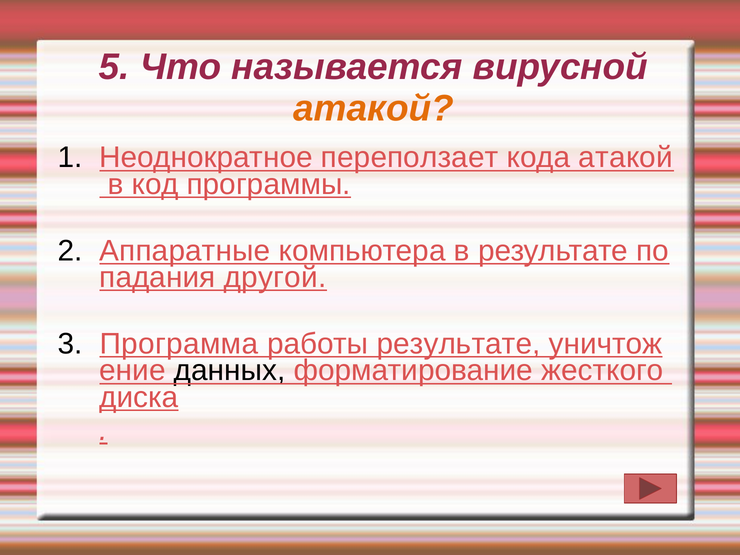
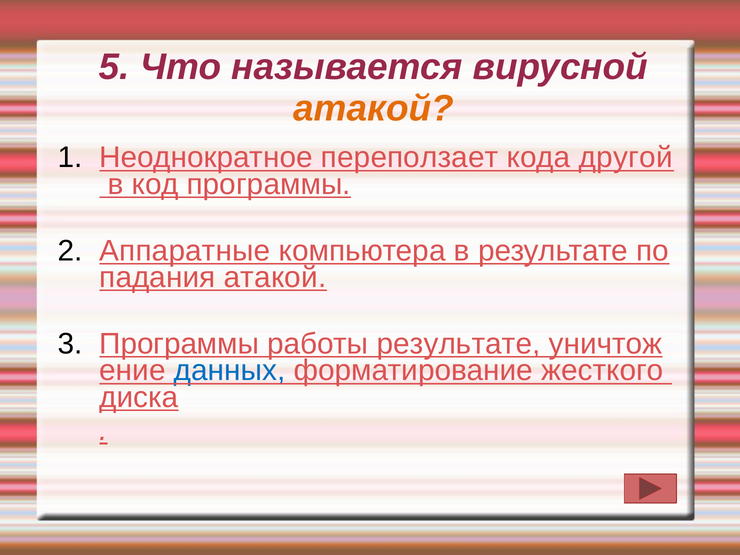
кода атакой: атакой -> другой (626, 158)
другой: другой -> атакой (275, 277)
Программа: Программа -> Программы (179, 344)
данных colour: black -> blue (230, 371)
